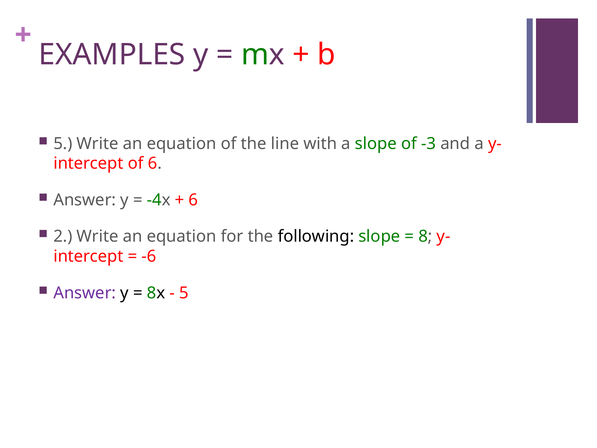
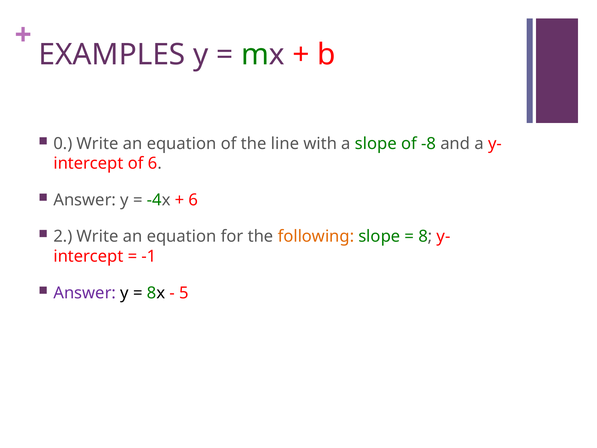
5: 5 -> 0 (63, 143)
-3: -3 -> -8 (429, 143)
following colour: black -> orange (316, 236)
-6: -6 -> -1 (149, 256)
